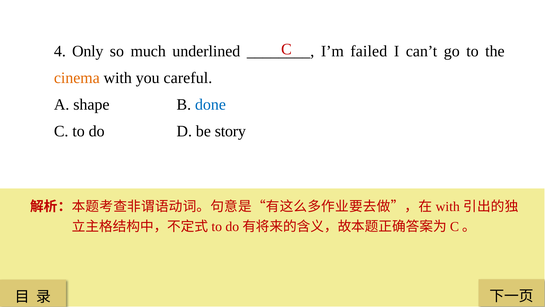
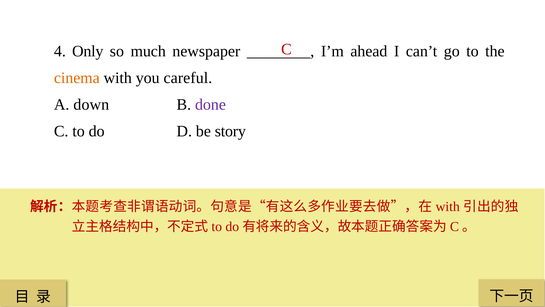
underlined: underlined -> newspaper (206, 51)
failed: failed -> ahead (369, 51)
shape: shape -> down (91, 104)
done colour: blue -> purple (210, 104)
